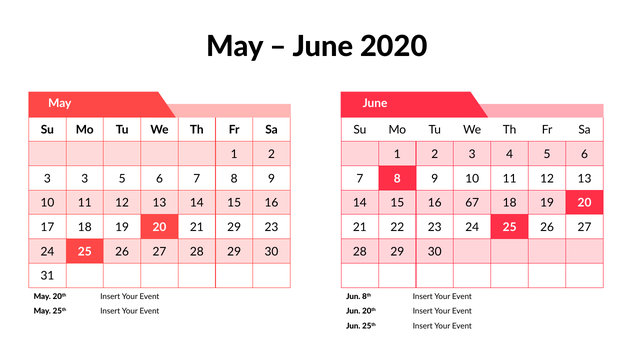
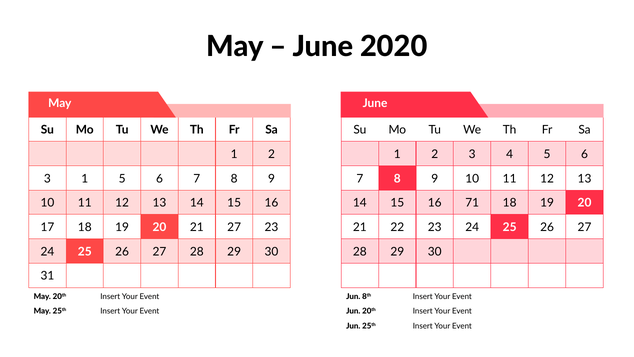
3 3: 3 -> 1 (85, 178)
67: 67 -> 71 (472, 203)
21 29: 29 -> 27 (234, 227)
